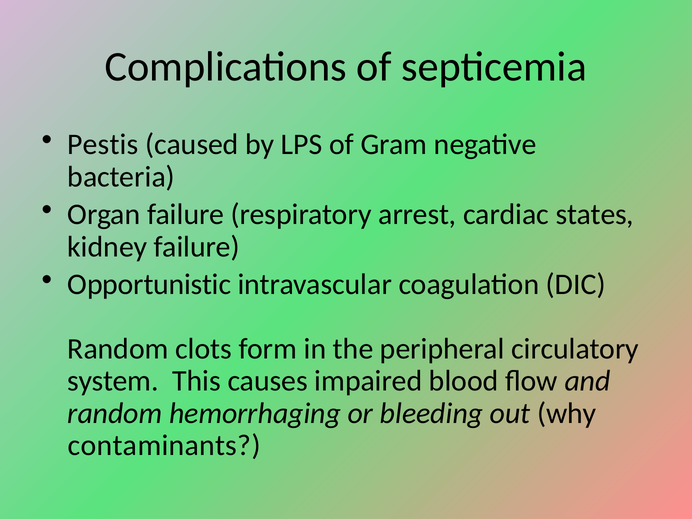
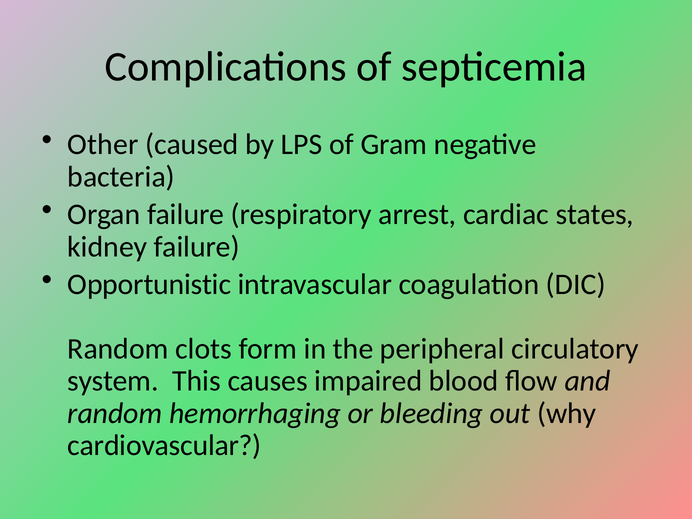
Pestis: Pestis -> Other (103, 145)
contaminants: contaminants -> cardiovascular (164, 445)
